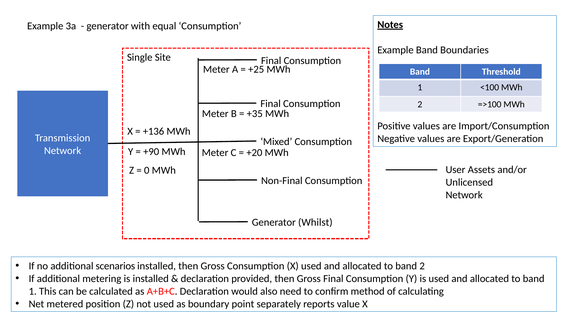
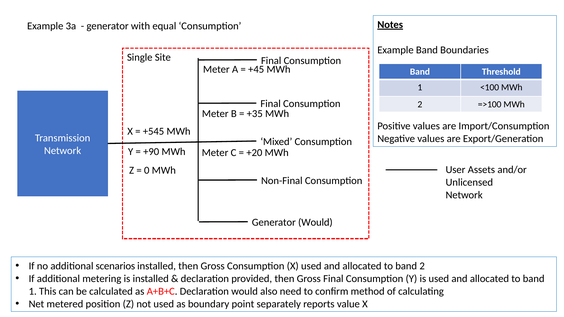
+25: +25 -> +45 (256, 69)
+136: +136 -> +545 (154, 132)
Generator Whilst: Whilst -> Would (315, 223)
